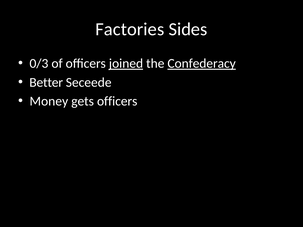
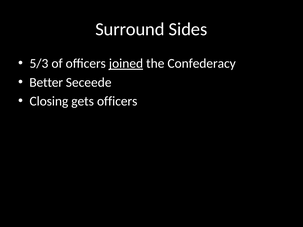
Factories: Factories -> Surround (130, 29)
0/3: 0/3 -> 5/3 (39, 64)
Confederacy underline: present -> none (202, 64)
Money: Money -> Closing (49, 101)
